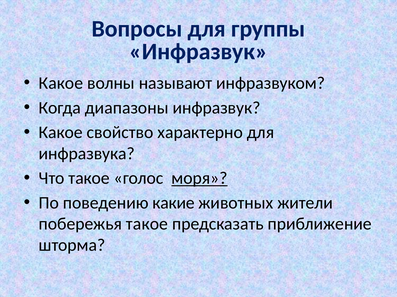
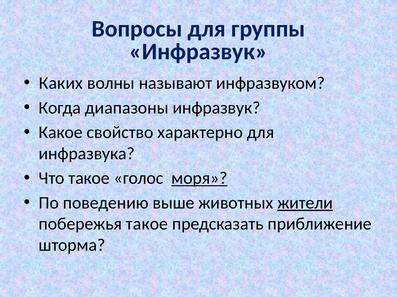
Какое: Какое -> Каких (61, 83)
какие: какие -> выше (173, 203)
жители underline: none -> present (305, 203)
